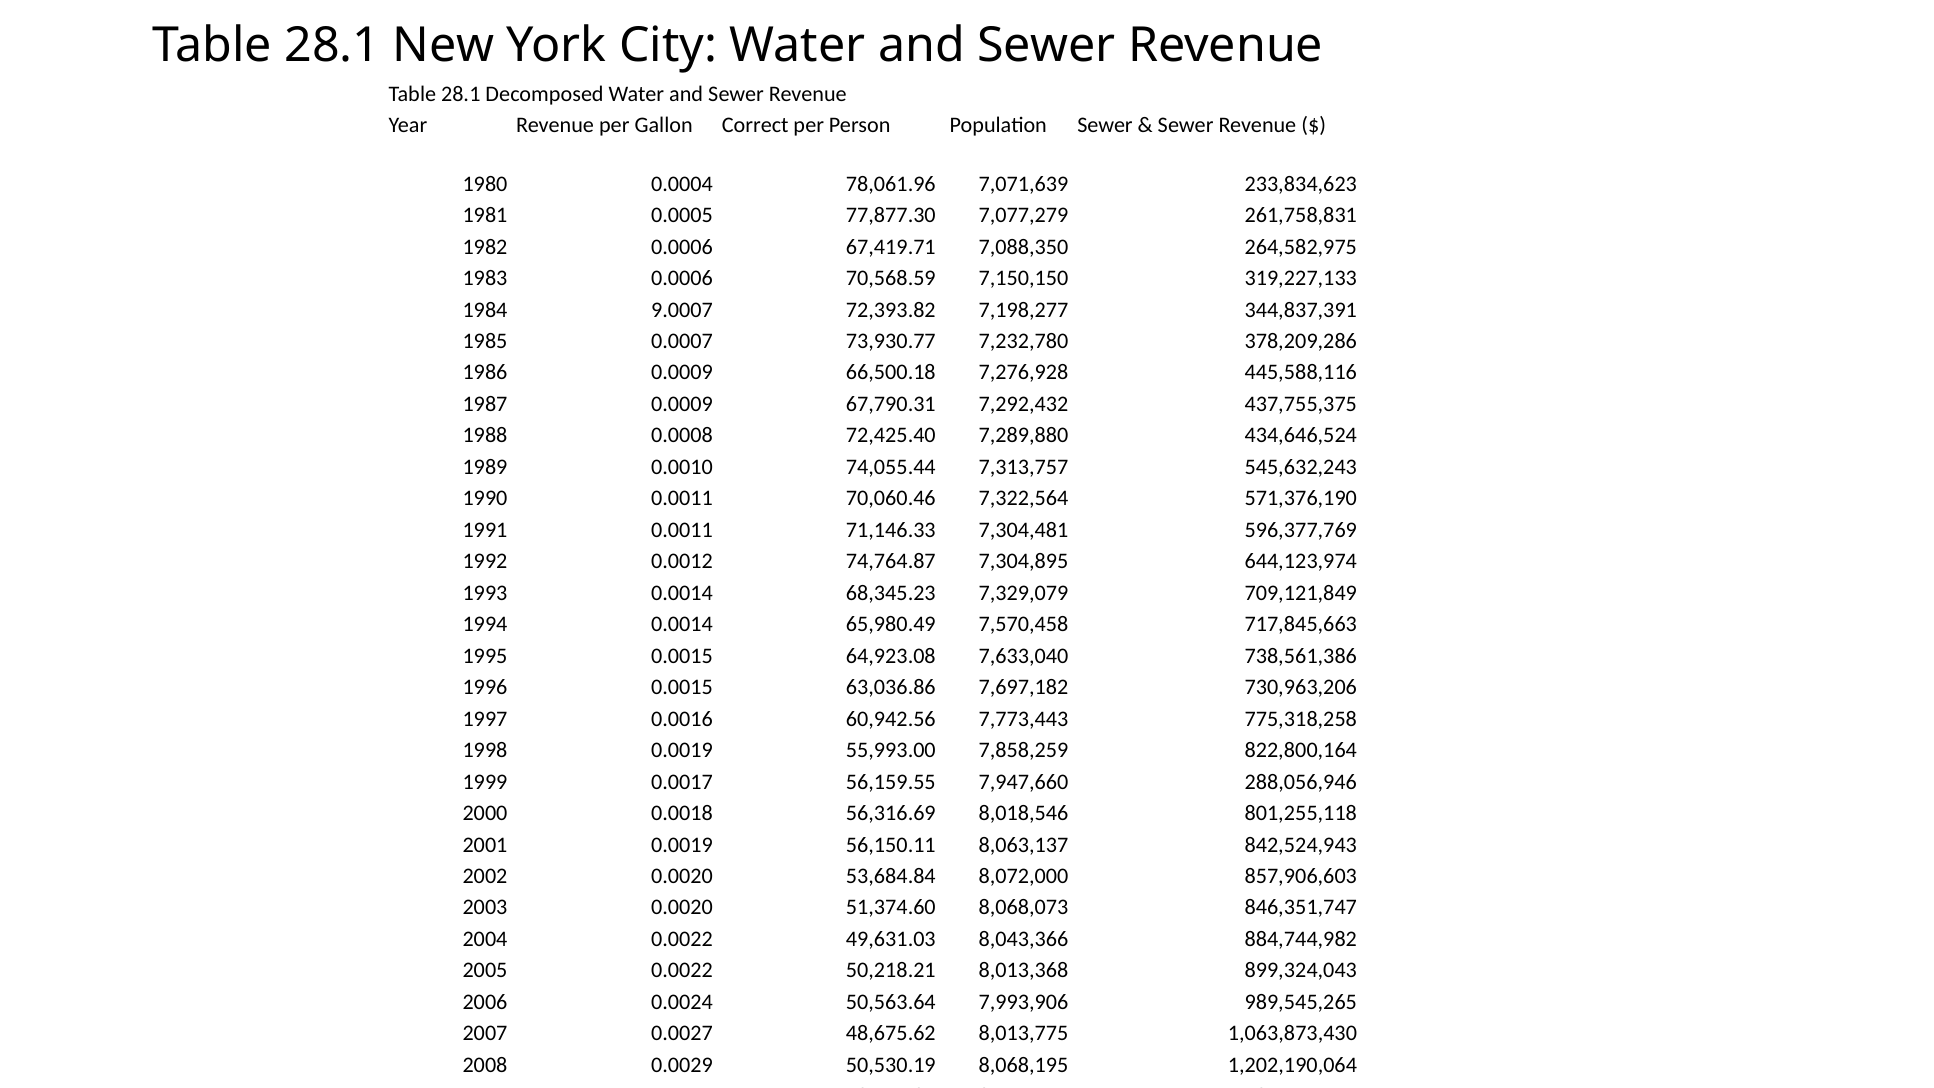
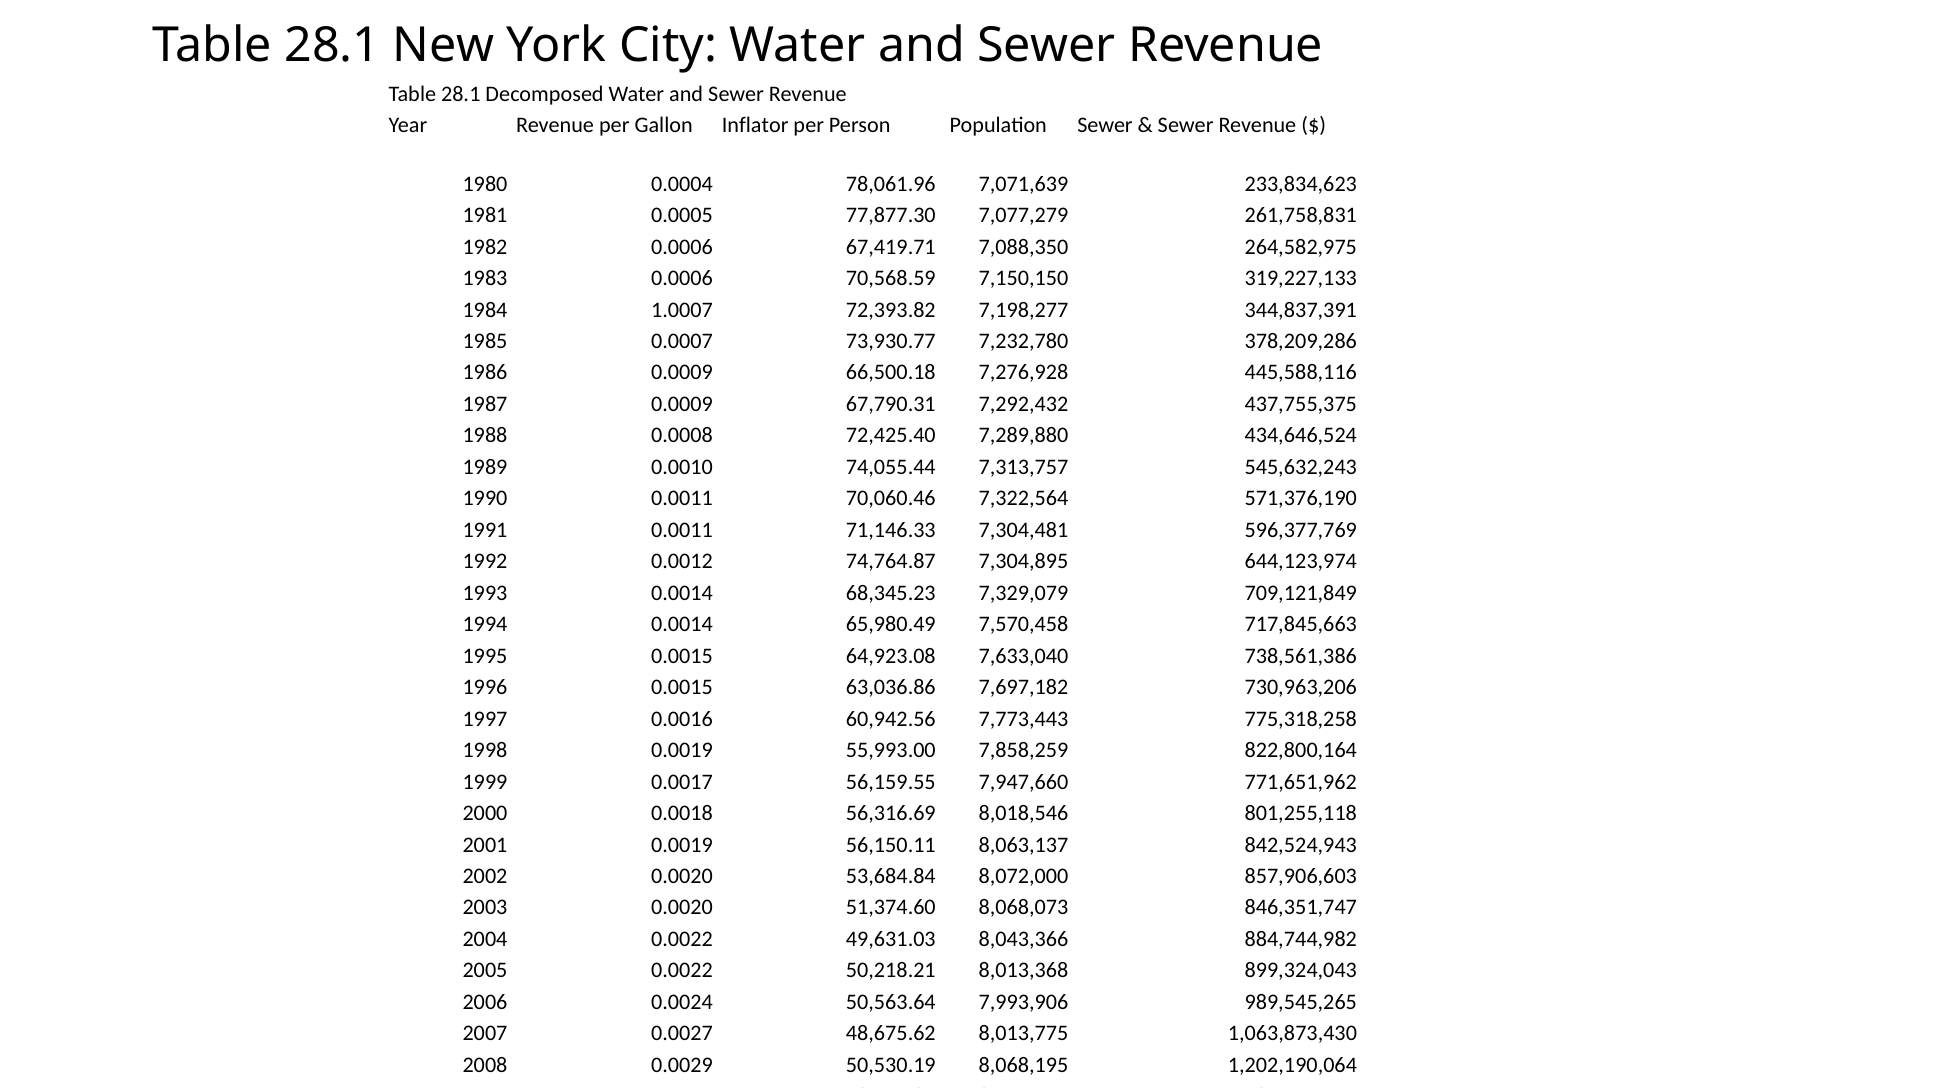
Correct: Correct -> Inflator (755, 125)
9.0007: 9.0007 -> 1.0007 (682, 310)
288,056,946: 288,056,946 -> 771,651,962 (1301, 782)
